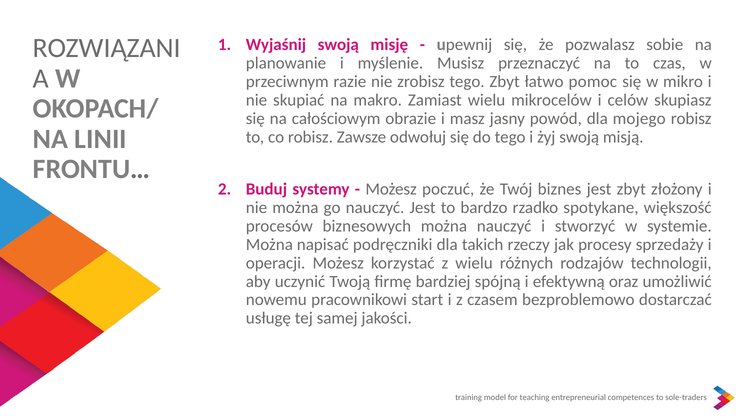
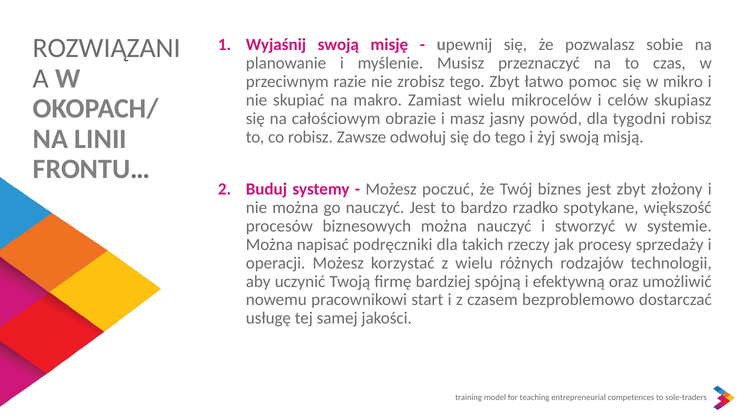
mojego: mojego -> tygodni (639, 118)
